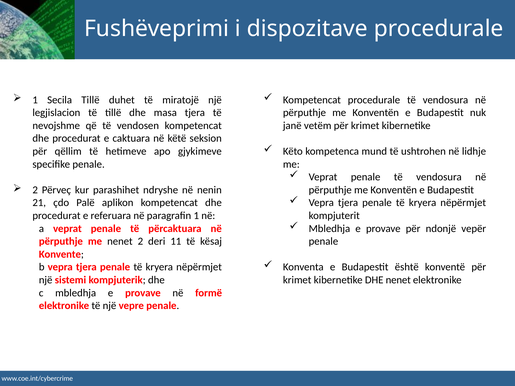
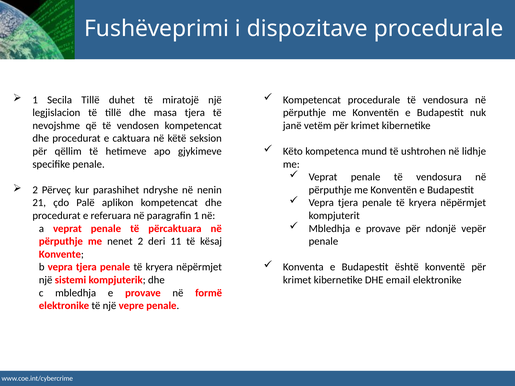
DHE nenet: nenet -> email (398, 280)
